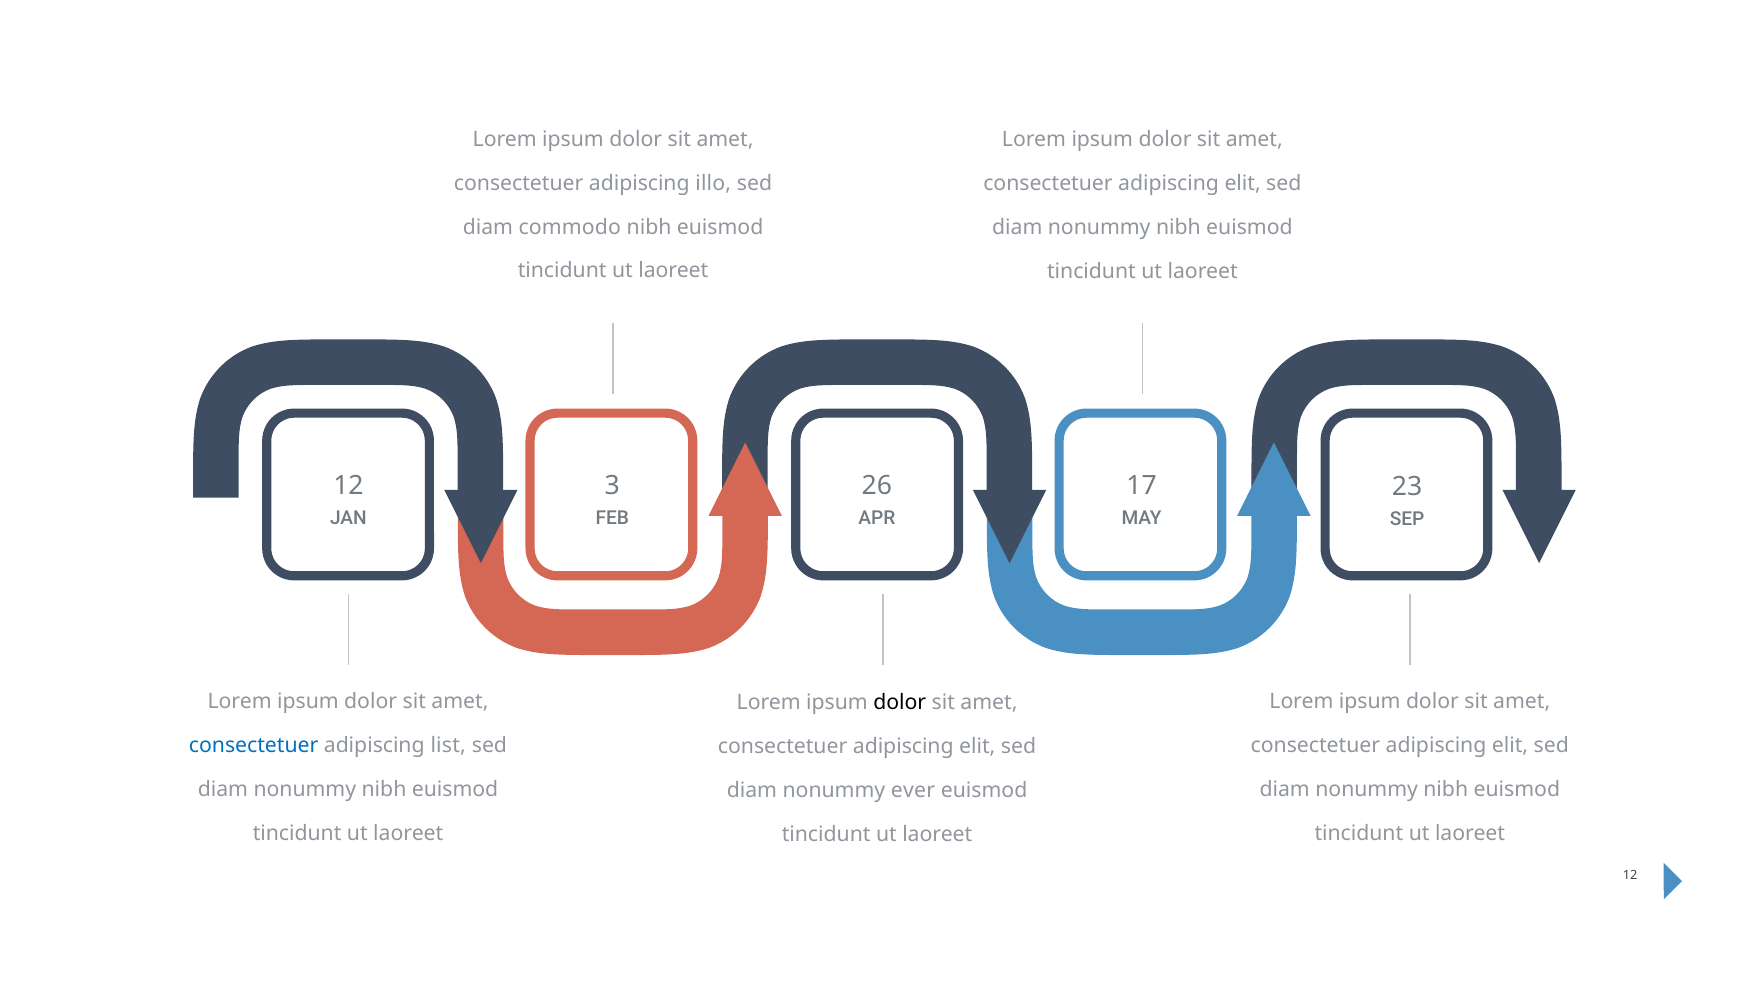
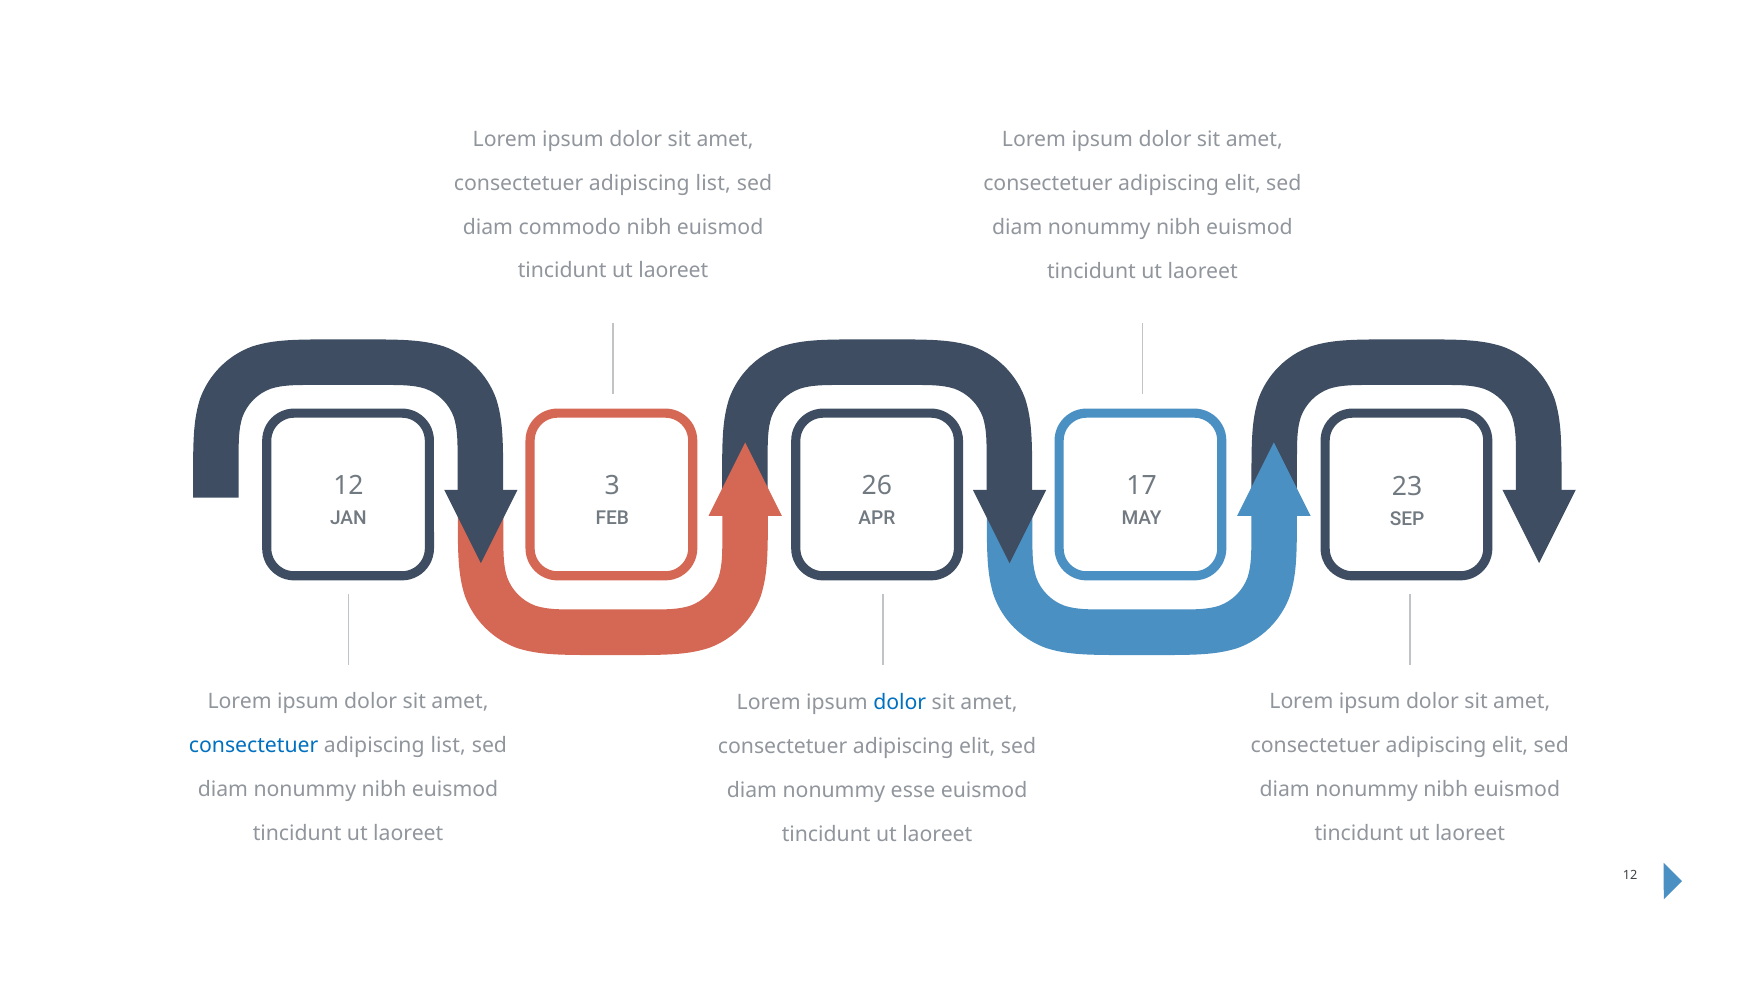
illo: illo -> list (713, 183)
dolor colour: black -> blue (900, 702)
ever: ever -> esse (913, 790)
